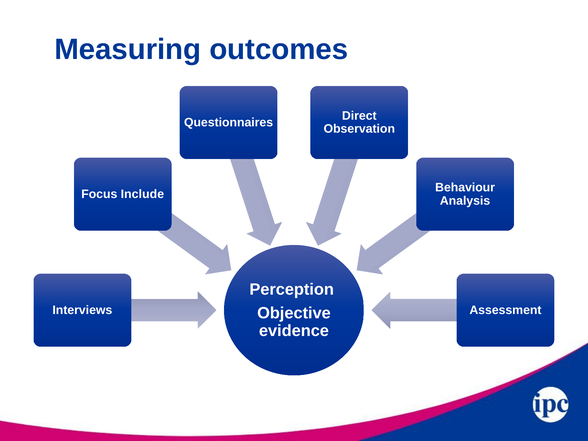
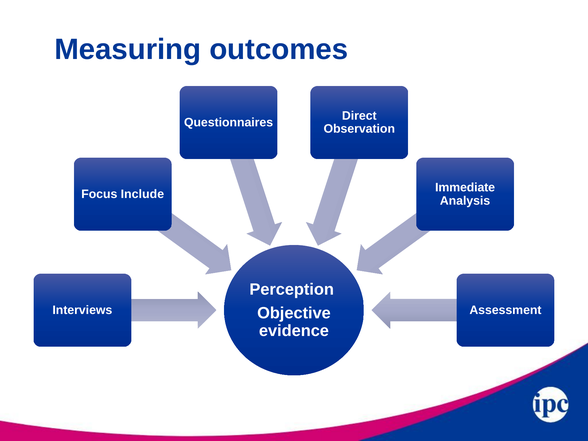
Behaviour: Behaviour -> Immediate (465, 187)
